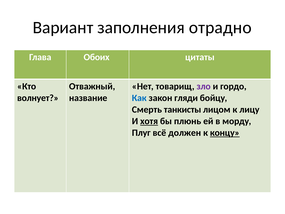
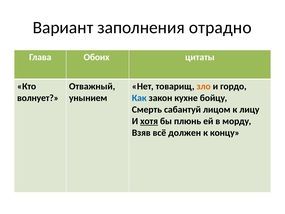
зло colour: purple -> orange (204, 86)
название: название -> унынием (88, 98)
гляди: гляди -> кухне (186, 98)
танкисты: танкисты -> сабантуй (182, 110)
Плуг: Плуг -> Взяв (141, 133)
концу underline: present -> none (225, 133)
